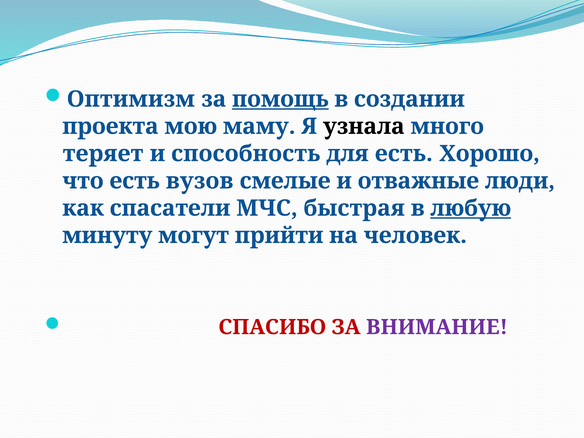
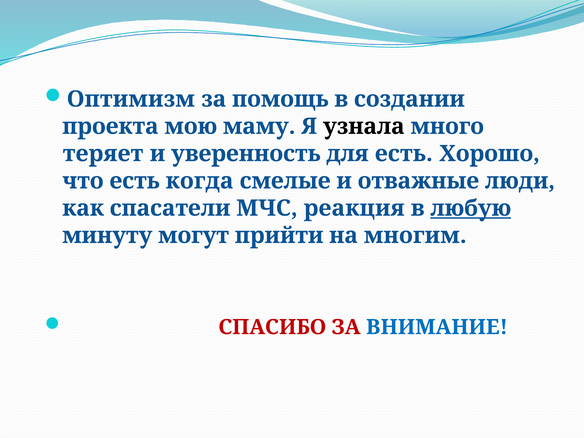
помощь underline: present -> none (280, 99)
способность: способность -> уверенность (246, 154)
вузов: вузов -> когда (200, 181)
быстрая: быстрая -> реакция (354, 208)
человек: человек -> многим (415, 235)
ВНИМАНИЕ colour: purple -> blue (437, 327)
